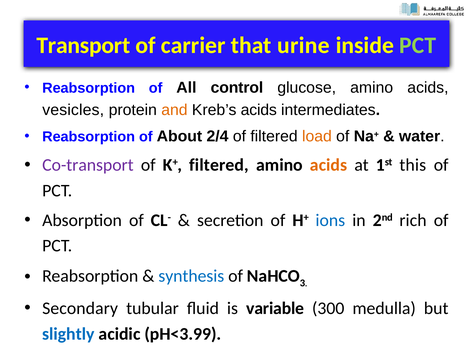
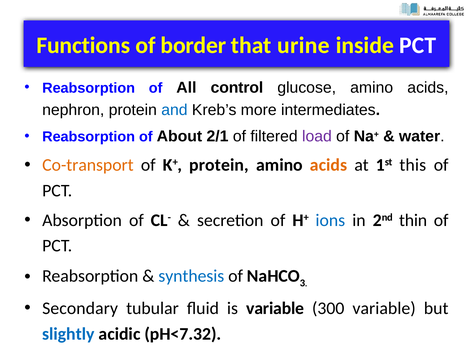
Transport: Transport -> Functions (83, 45)
carrier: carrier -> border (193, 45)
PCT colour: light green -> white (418, 45)
vesicles: vesicles -> nephron (73, 110)
and colour: orange -> blue (174, 110)
Kreb’s acids: acids -> more (259, 110)
2/4: 2/4 -> 2/1 (218, 137)
load colour: orange -> purple (317, 137)
Co-transport colour: purple -> orange (88, 165)
K+ filtered: filtered -> protein (219, 165)
rich: rich -> thin (413, 221)
300 medulla: medulla -> variable (384, 309)
pH<3.99: pH<3.99 -> pH<7.32 (183, 335)
